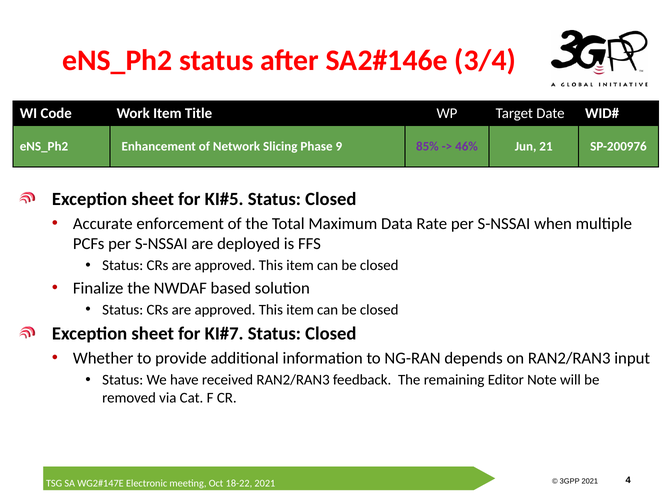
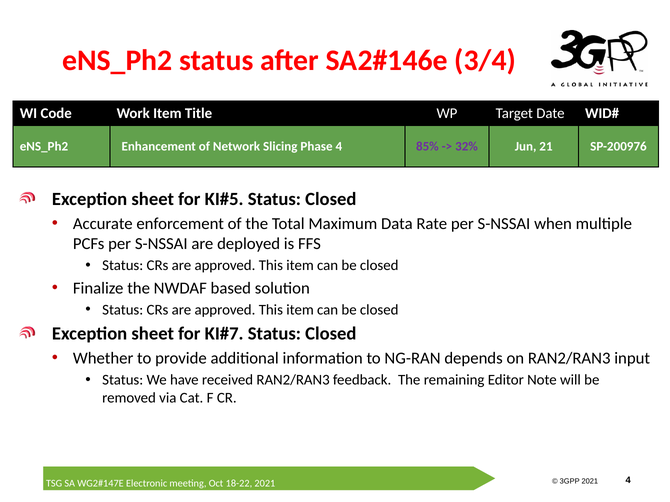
Phase 9: 9 -> 4 (339, 147)
46%: 46% -> 32% (467, 147)
